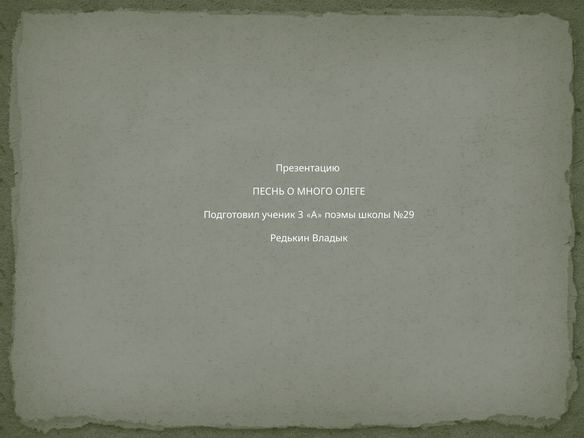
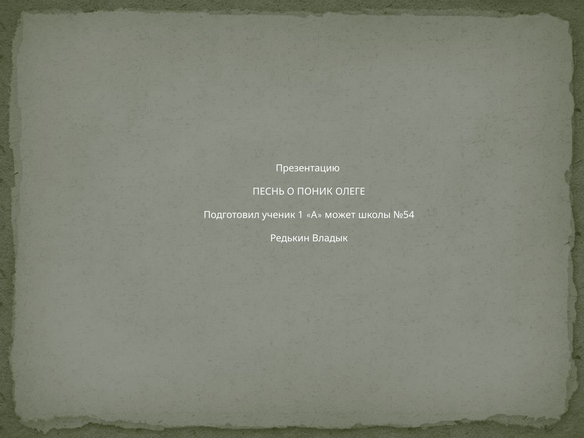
МНОГО: МНОГО -> ПОНИК (315, 192)
3: 3 -> 1 (301, 215)
поэмы: поэмы -> может (340, 215)
№29: №29 -> №54 (404, 215)
